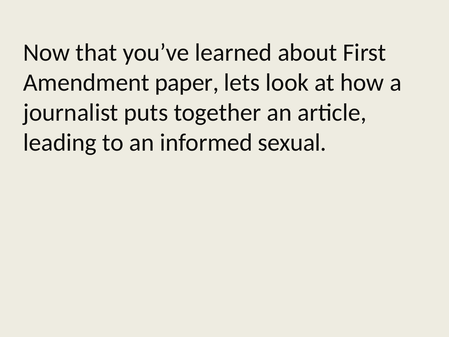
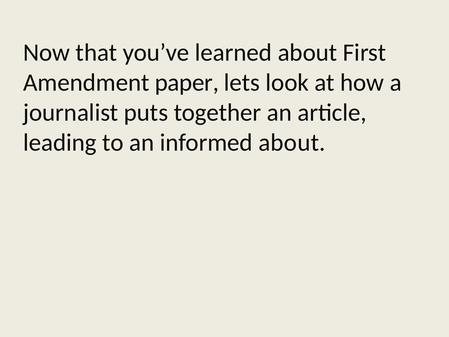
informed sexual: sexual -> about (292, 142)
